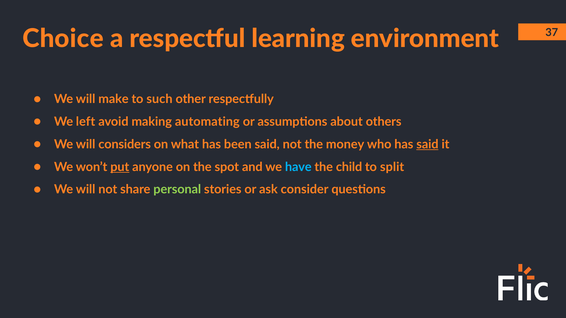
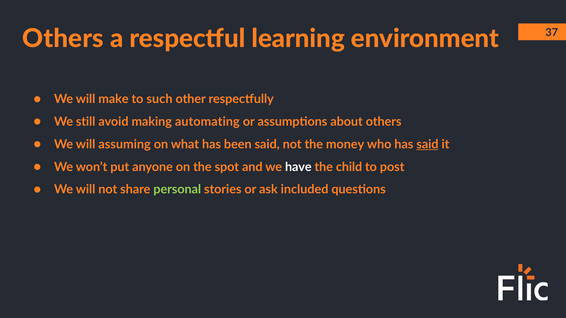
Choice: Choice -> Others (63, 39)
left: left -> still (86, 122)
considers: considers -> assuming (125, 144)
put underline: present -> none (120, 167)
have colour: light blue -> white (298, 167)
split: split -> post (392, 167)
consider: consider -> included (305, 190)
